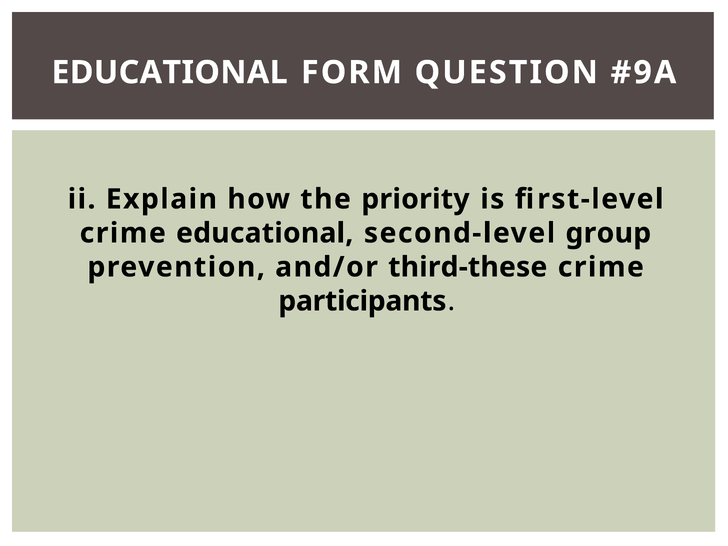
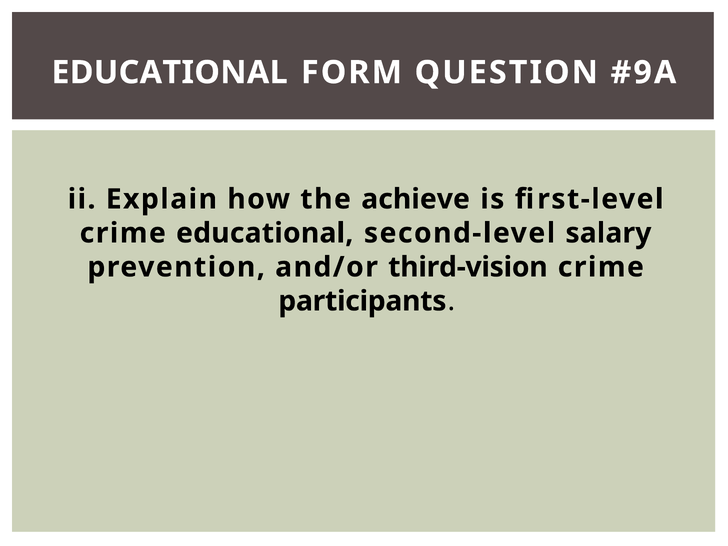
priority: priority -> achieve (416, 199)
group: group -> salary (608, 233)
third-these: third-these -> third-vision (468, 267)
